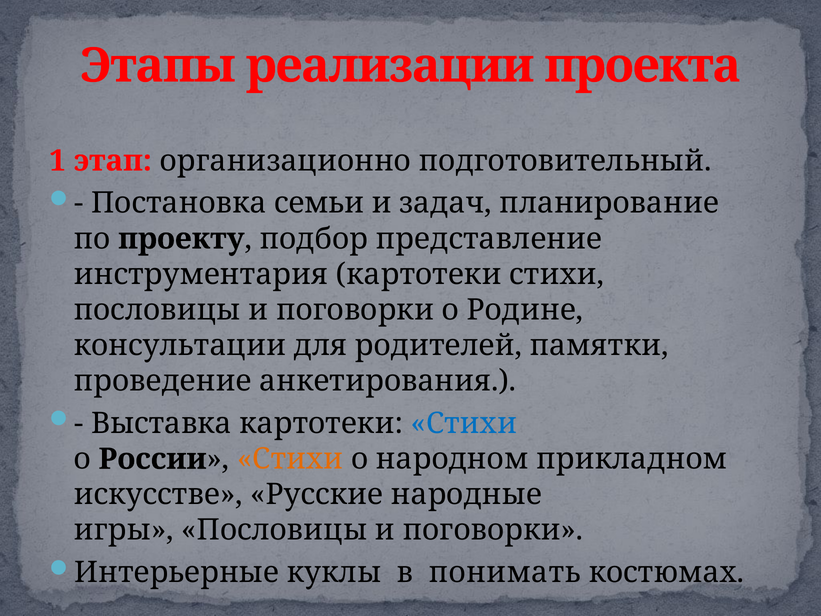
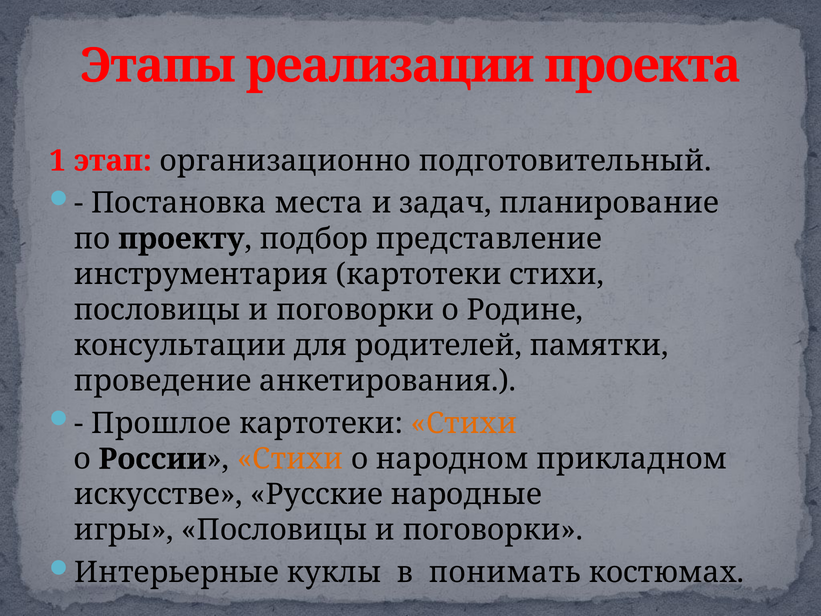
семьи: семьи -> места (319, 203)
Выставка: Выставка -> Прошлое (161, 423)
Стихи colour: blue -> orange (464, 423)
